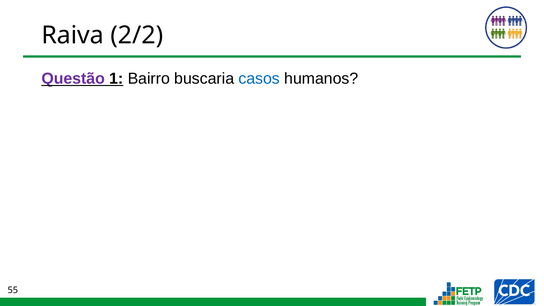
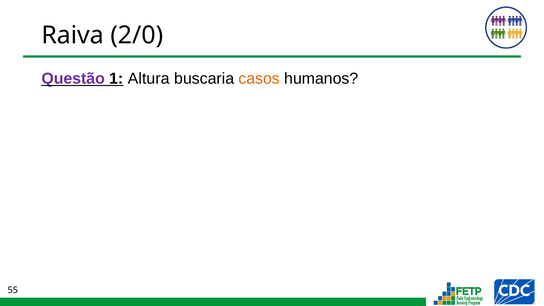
2/2: 2/2 -> 2/0 (137, 35)
Bairro: Bairro -> Altura (149, 79)
casos colour: blue -> orange (259, 79)
